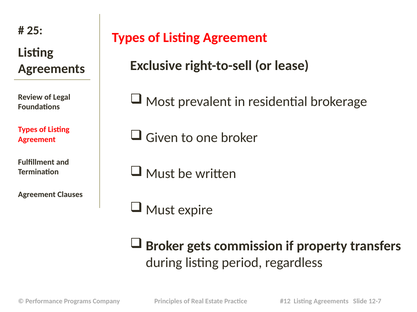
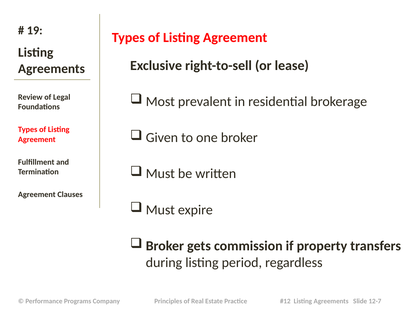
25: 25 -> 19 (35, 31)
